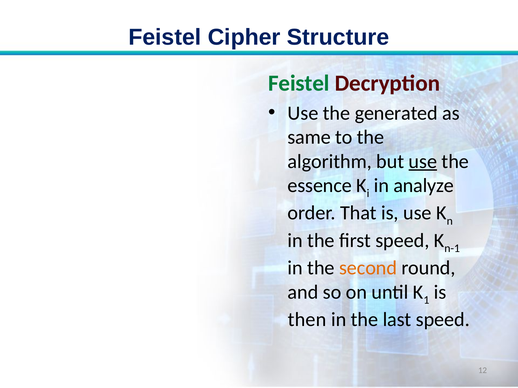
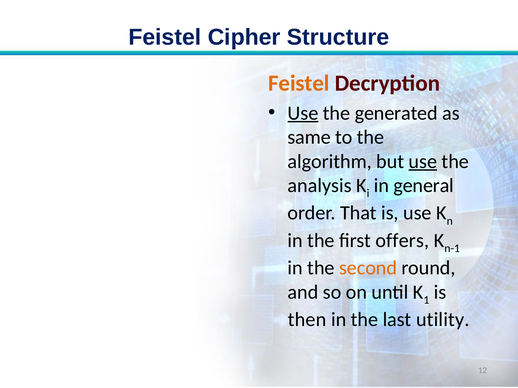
Feistel colour: green -> orange (299, 83)
Use underline: none -> present (303, 113)
essence: essence -> analysis (320, 186)
analyze: analyze -> general (424, 186)
first speed: speed -> offers (402, 241)
last speed: speed -> utility (443, 320)
